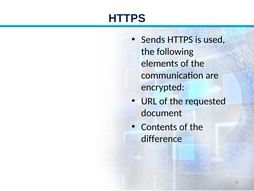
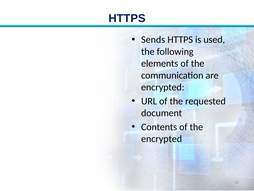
difference: difference -> encrypted (162, 138)
